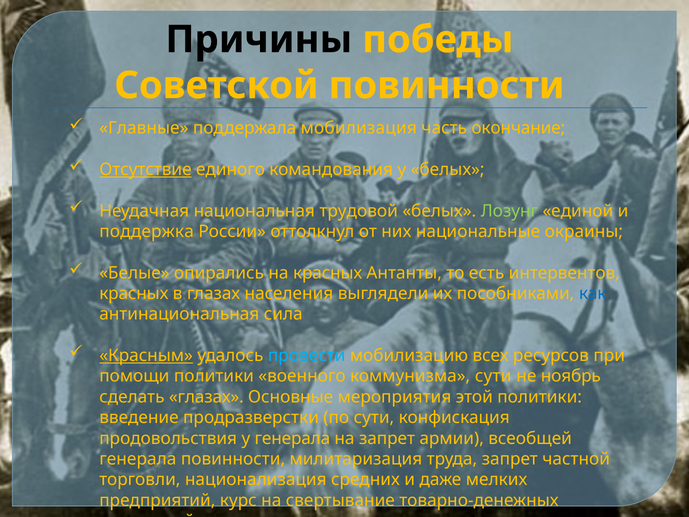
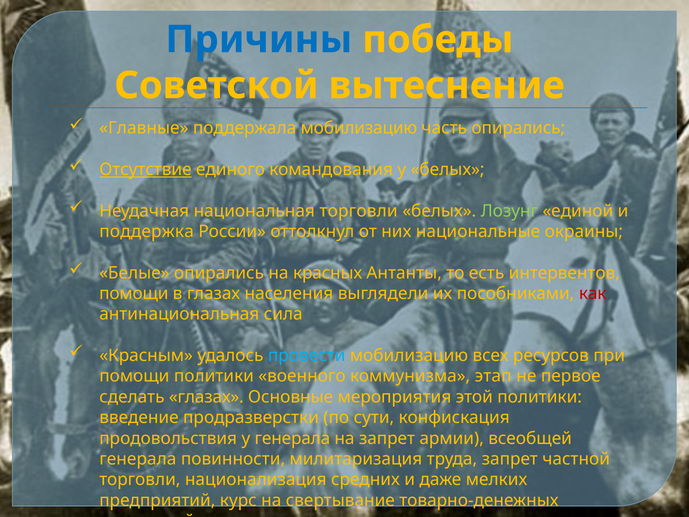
Причины colour: black -> blue (259, 40)
Советской повинности: повинности -> вытеснение (447, 85)
поддержала мобилизация: мобилизация -> мобилизацию (359, 128)
часть окончание: окончание -> опирались (518, 128)
национальная трудовой: трудовой -> торговли (359, 211)
красных: красных -> помощи (134, 293)
как colour: blue -> red (593, 293)
Красным underline: present -> none (146, 355)
коммунизма сути: сути -> этап (493, 376)
ноябрь: ноябрь -> первое (571, 376)
